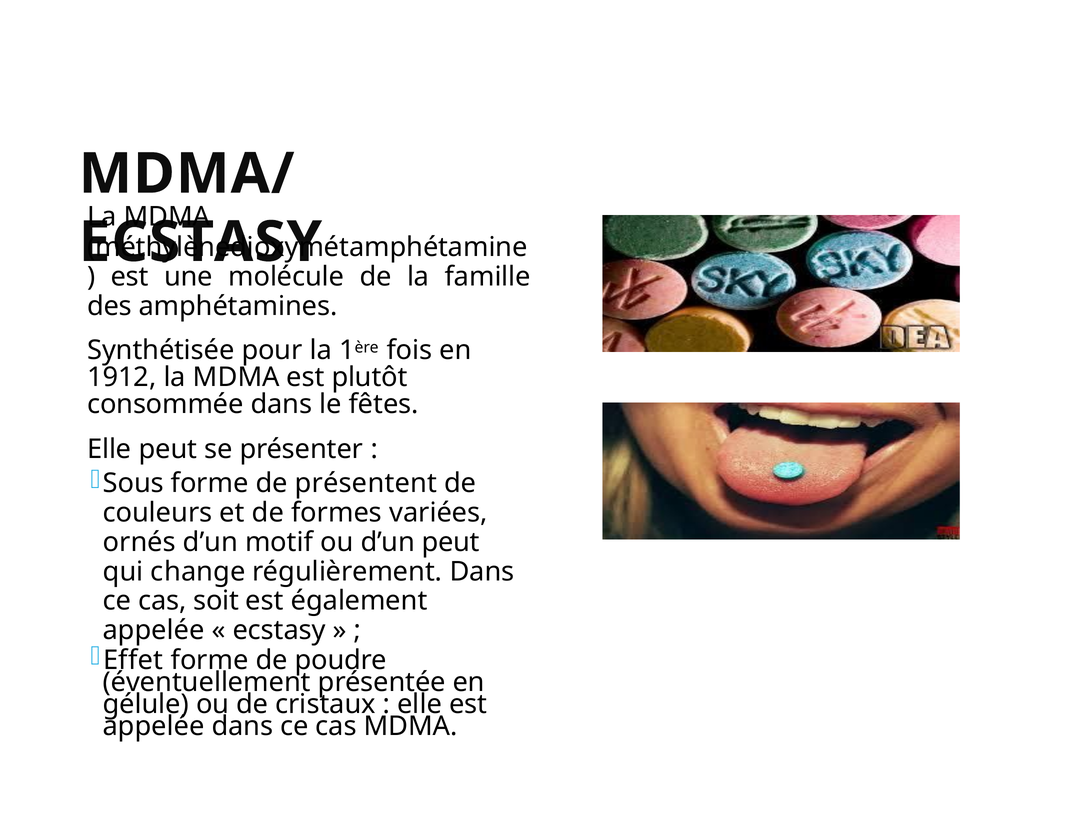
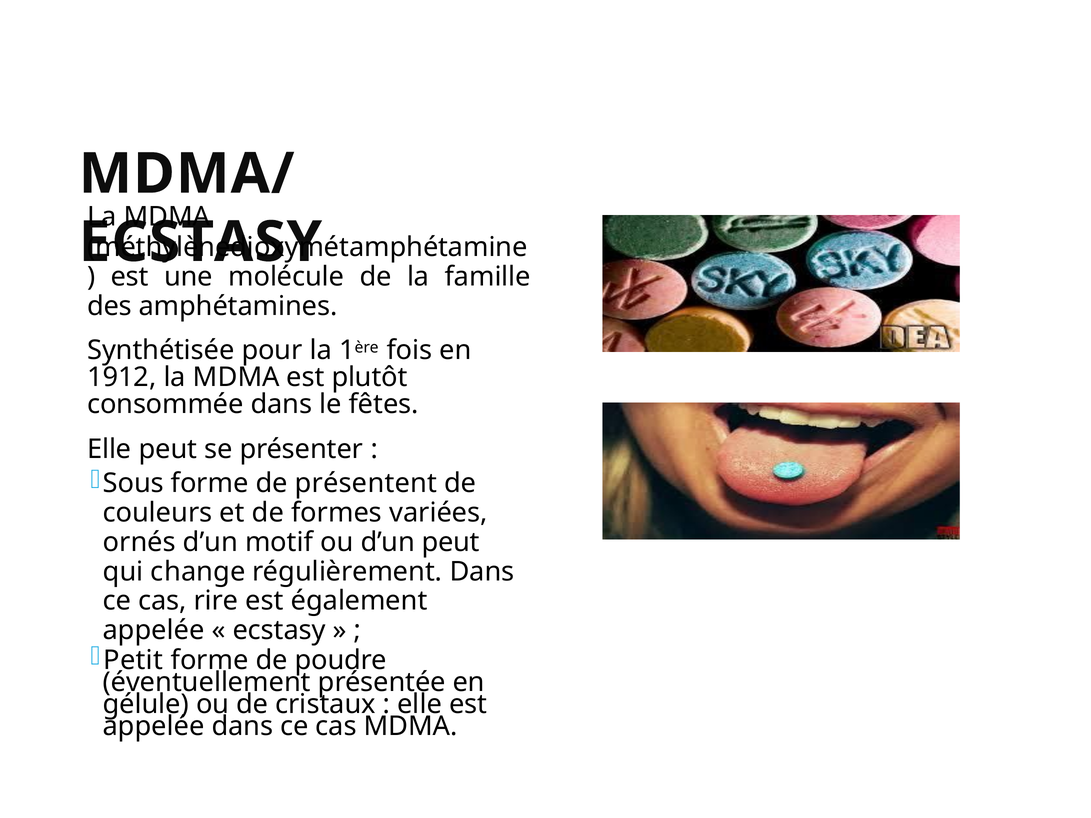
soit: soit -> rire (216, 601)
Effet: Effet -> Petit (133, 660)
